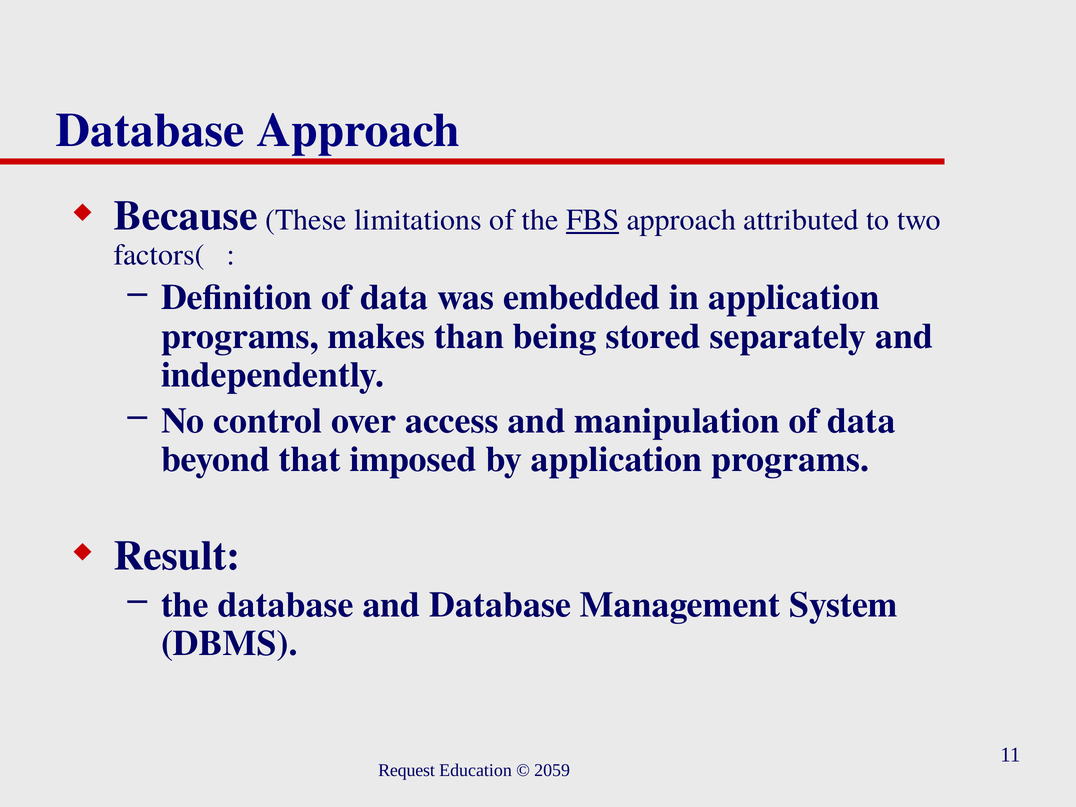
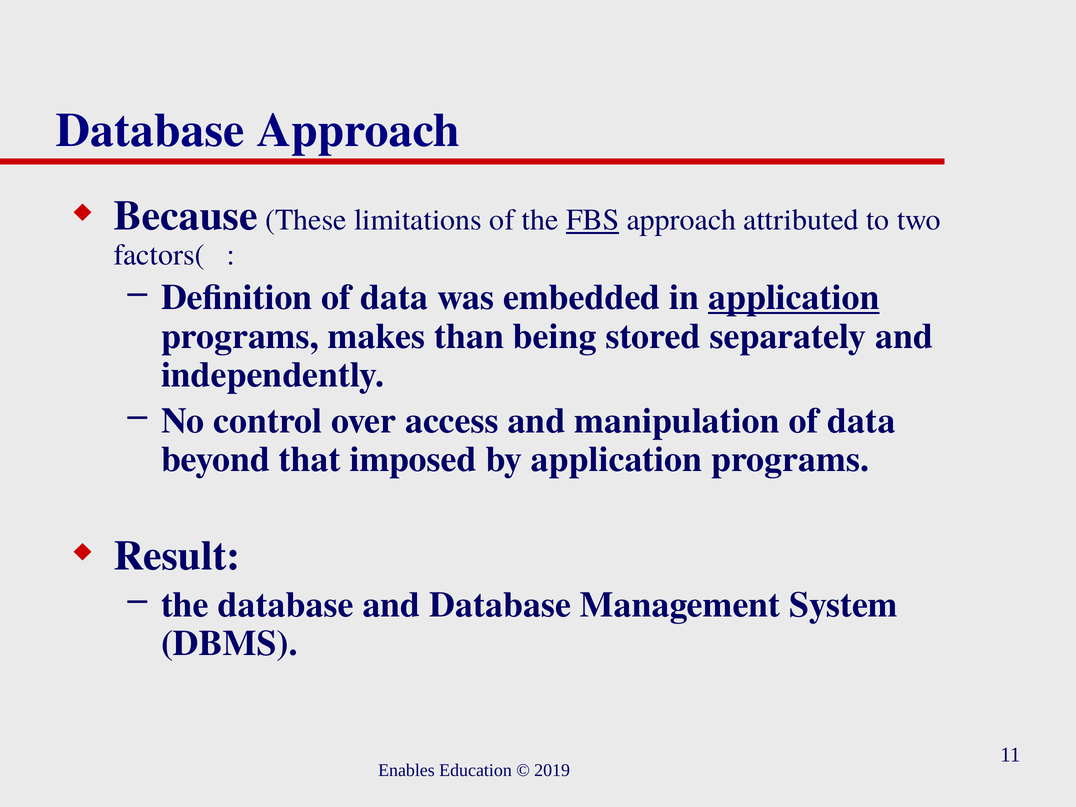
application underline: none -> present (794, 298)
Request: Request -> Enables (406, 770)
2059: 2059 -> 2019 (552, 770)
